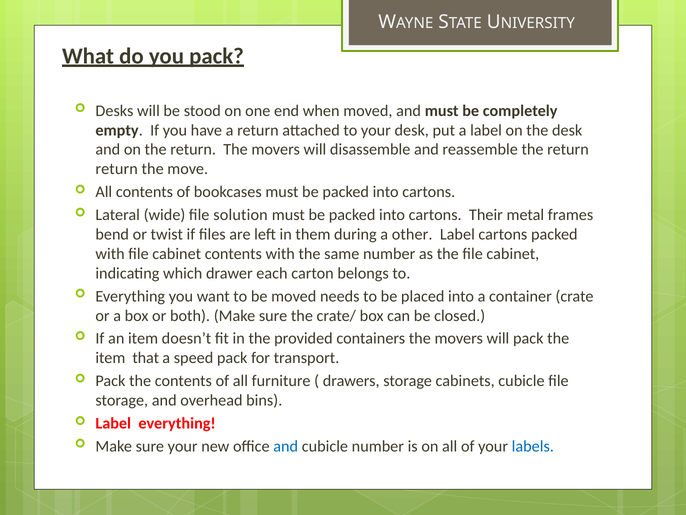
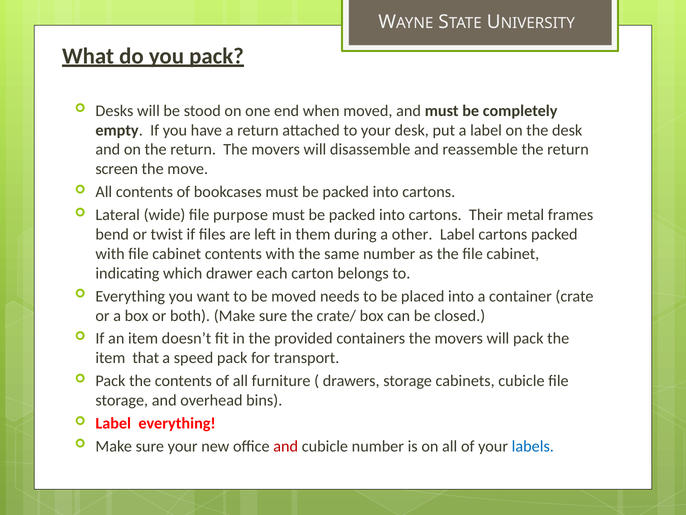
return: return -> screen (117, 169)
solution: solution -> purpose (241, 215)
and colour: blue -> red (286, 446)
